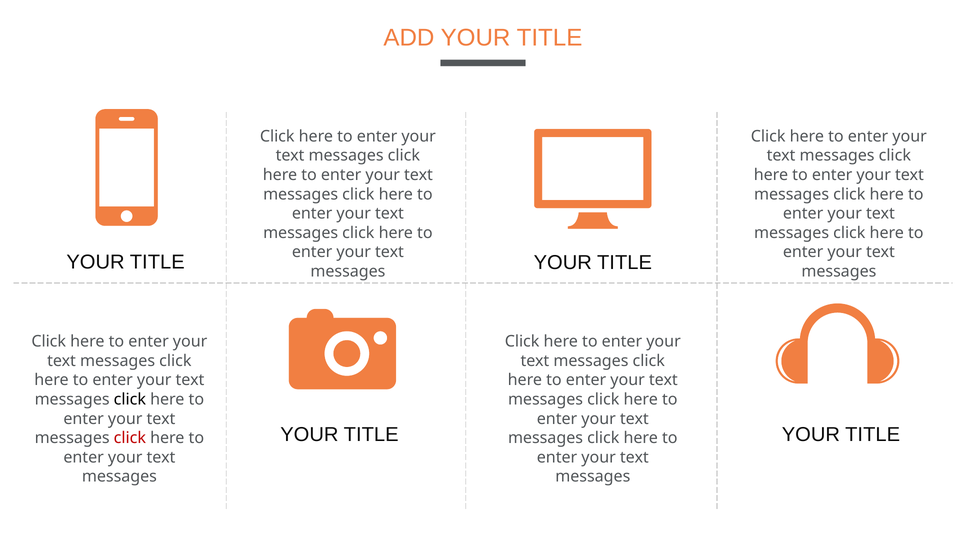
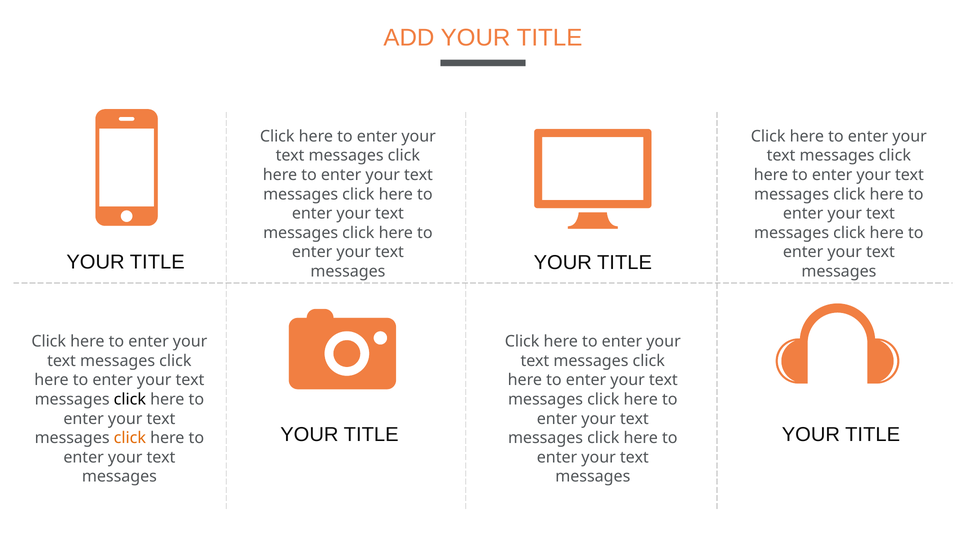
click colour: red -> orange (130, 438)
